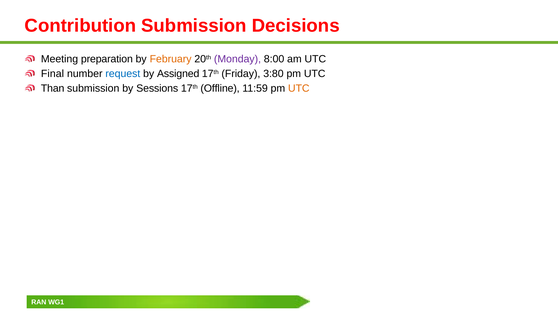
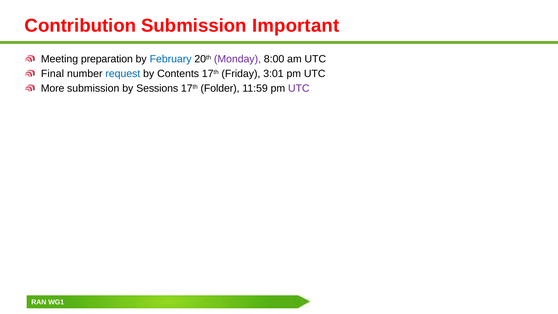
Decisions: Decisions -> Important (296, 26)
February colour: orange -> blue (171, 59)
Assigned: Assigned -> Contents (178, 74)
3:80: 3:80 -> 3:01 (273, 74)
Than: Than -> More (53, 88)
Offline: Offline -> Folder (220, 88)
UTC colour: orange -> purple (299, 88)
